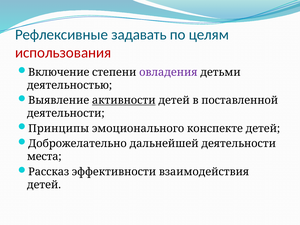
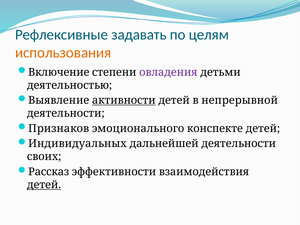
использования colour: red -> orange (63, 53)
поставленной: поставленной -> непрерывной (240, 100)
Принципы: Принципы -> Признаков (59, 129)
Доброжелательно: Доброжелательно -> Индивидуальных (77, 144)
места: места -> своих (44, 157)
детей underline: none -> present (44, 185)
